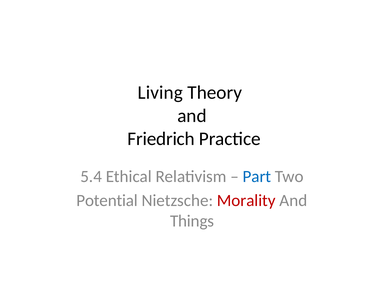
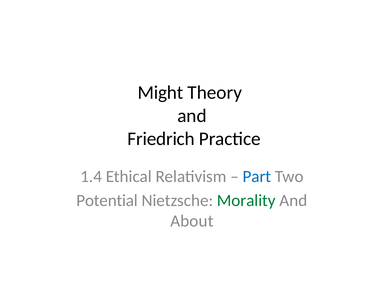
Living: Living -> Might (160, 93)
5.4: 5.4 -> 1.4 (91, 177)
Morality colour: red -> green (246, 200)
Things: Things -> About (192, 221)
